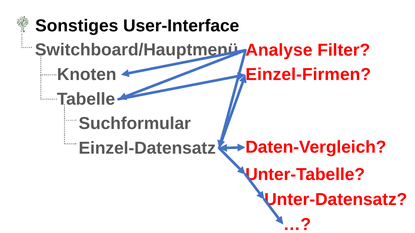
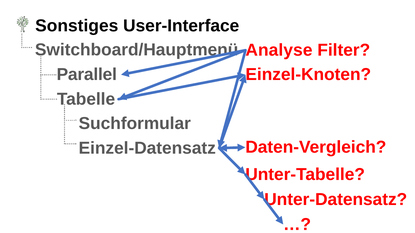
Knoten: Knoten -> Parallel (87, 75)
Einzel-Firmen: Einzel-Firmen -> Einzel-Knoten (308, 75)
